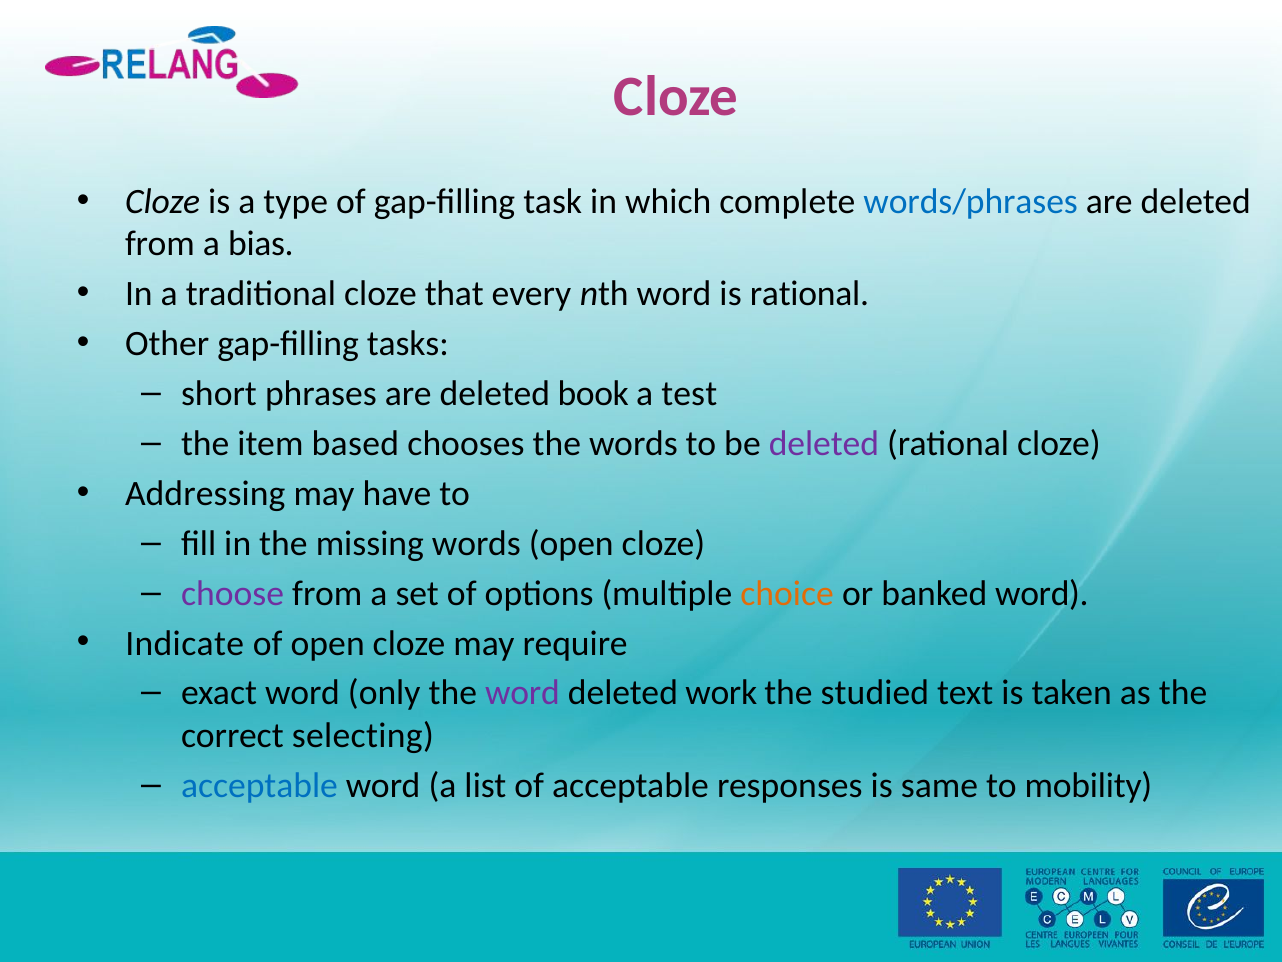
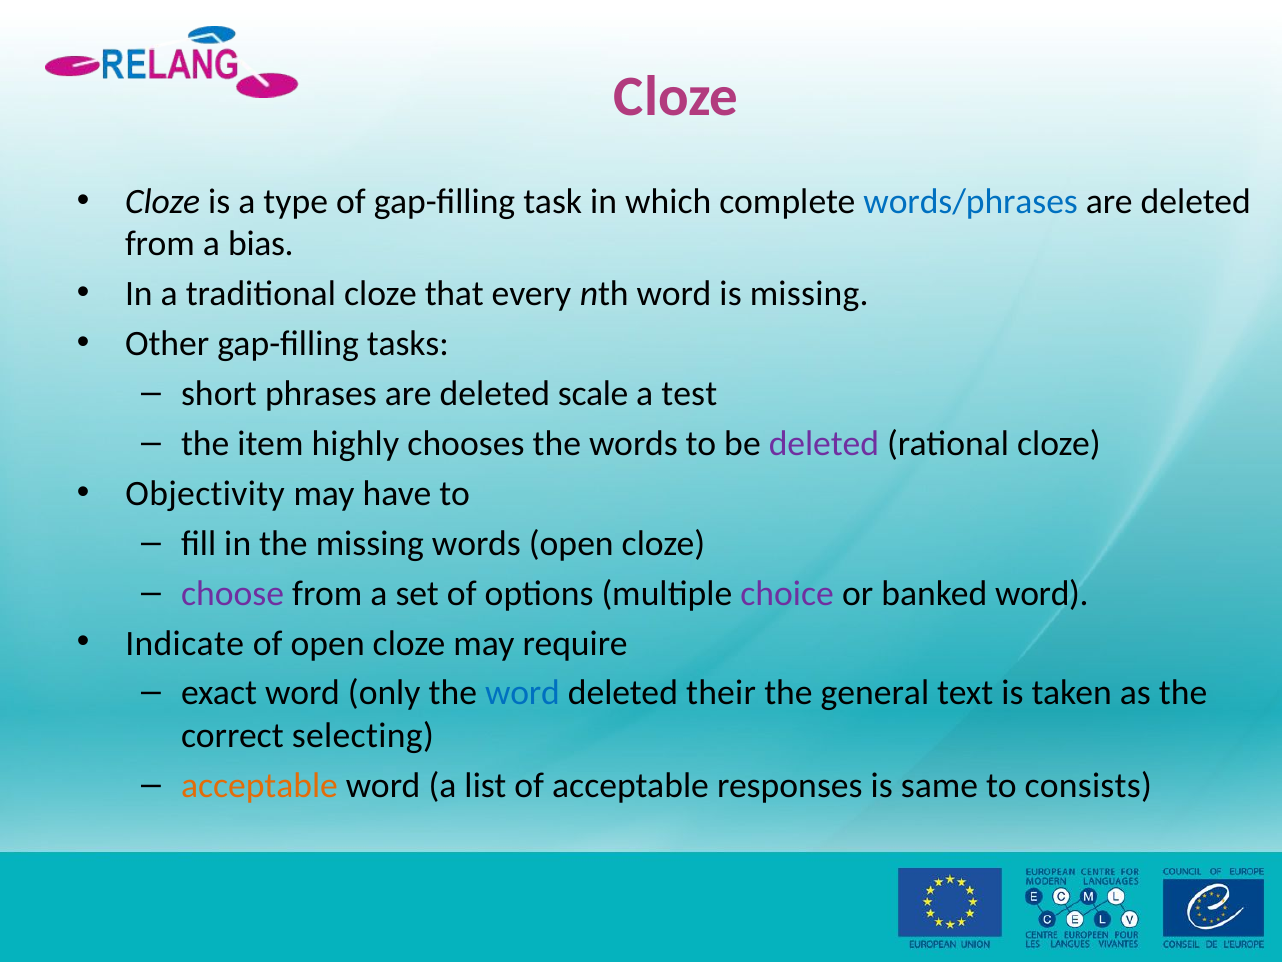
is rational: rational -> missing (809, 294)
book: book -> scale (593, 394)
based: based -> highly (355, 443)
Addressing: Addressing -> Objectivity (205, 493)
choice colour: orange -> purple (787, 593)
word colour: purple -> blue (522, 693)
work: work -> their (721, 693)
studied: studied -> general (875, 693)
acceptable colour: blue -> orange (260, 785)
mobility: mobility -> consists (1088, 785)
